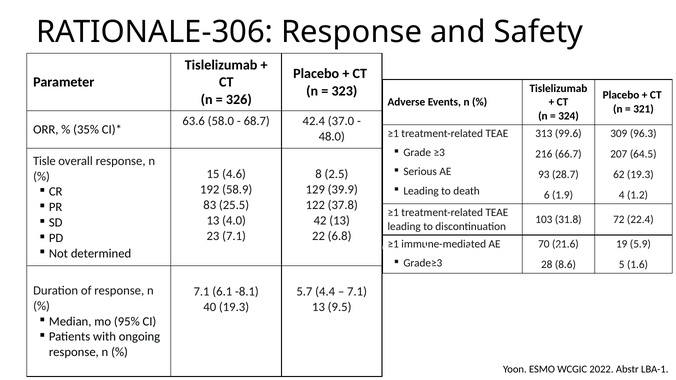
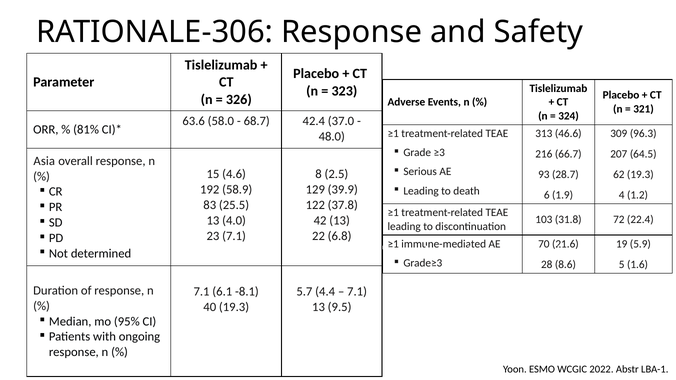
35%: 35% -> 81% (86, 130)
99.6: 99.6 -> 46.6 (568, 134)
Tisle: Tisle -> Asia (44, 161)
